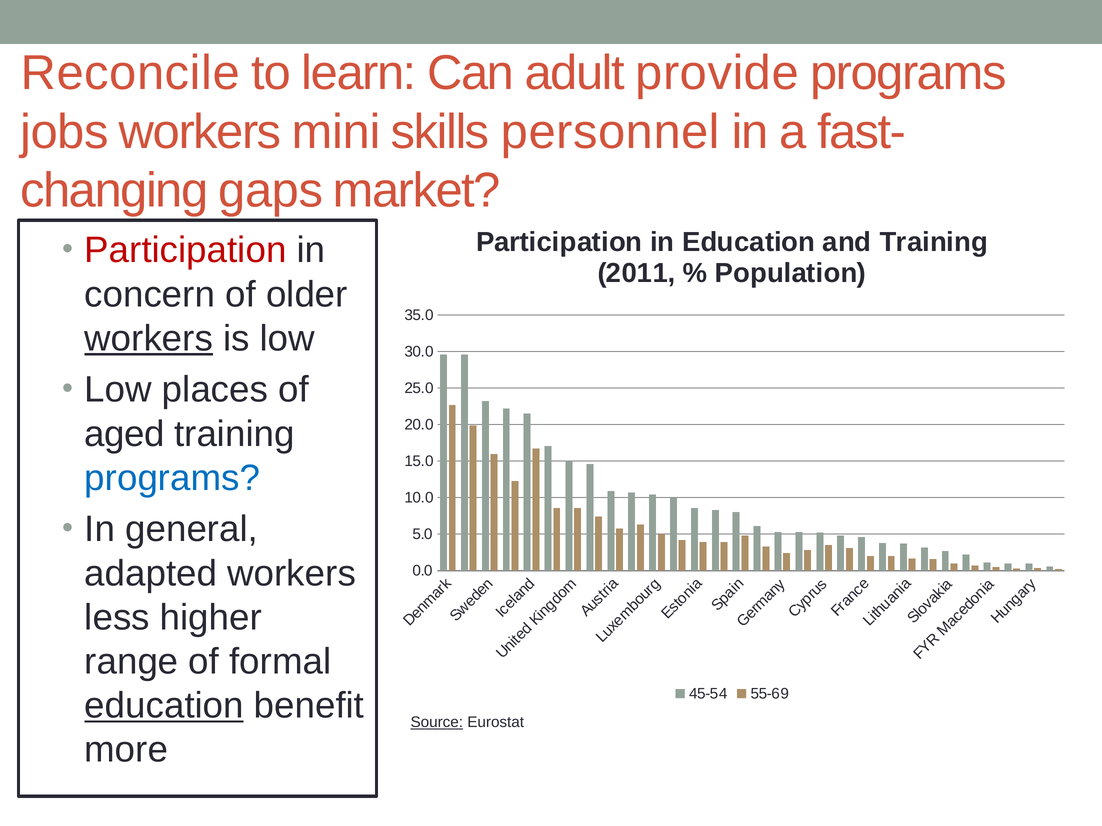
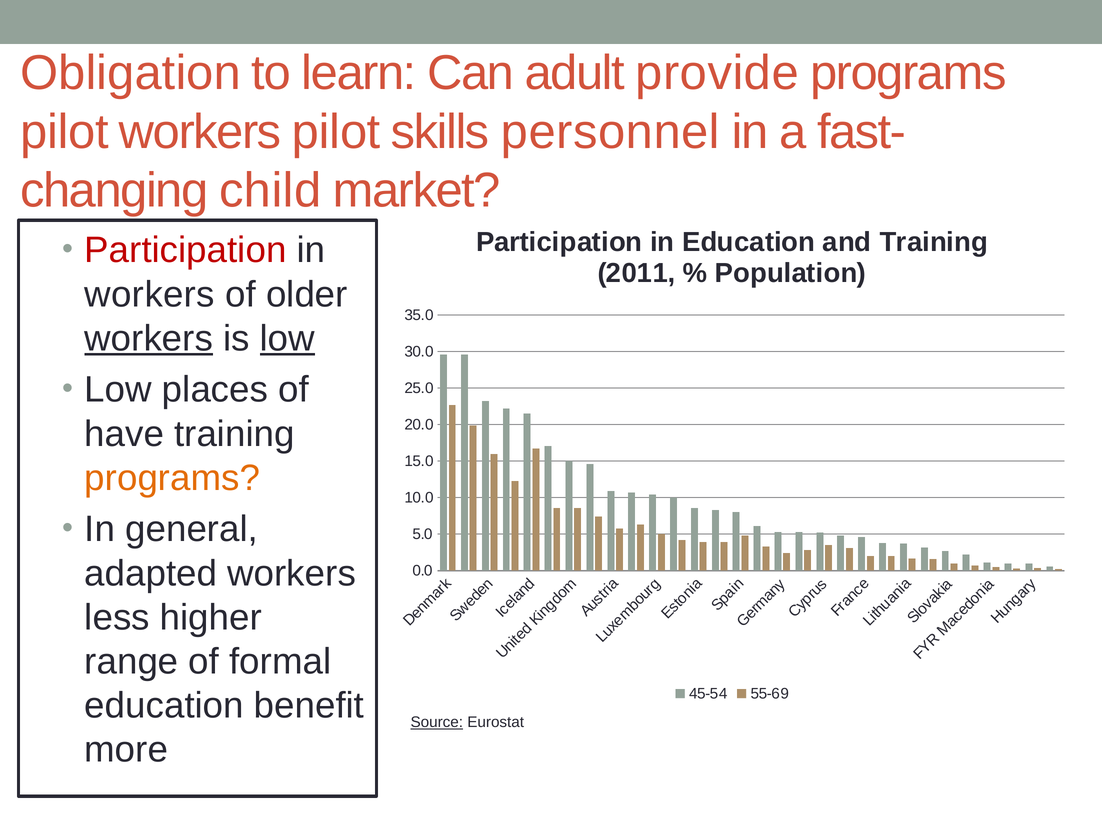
Reconcile: Reconcile -> Obligation (131, 73)
jobs: jobs -> pilot (64, 132)
workers mini: mini -> pilot (336, 132)
gaps: gaps -> child (270, 191)
concern: concern -> workers (150, 295)
low underline: none -> present (287, 339)
aged: aged -> have (124, 434)
programs colour: blue -> orange (172, 478)
education underline: present -> none (164, 706)
